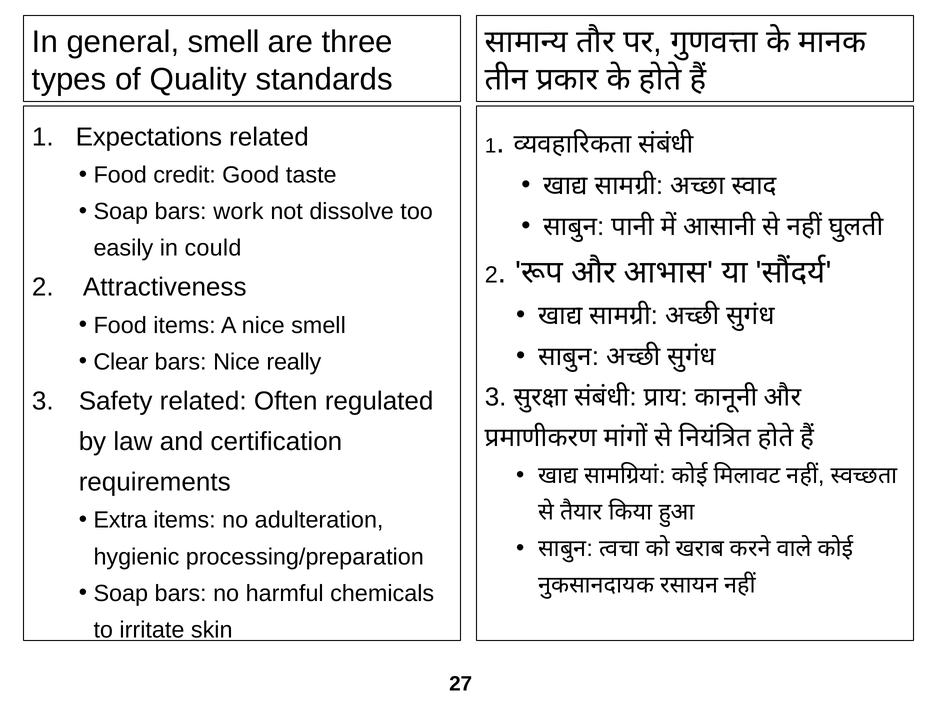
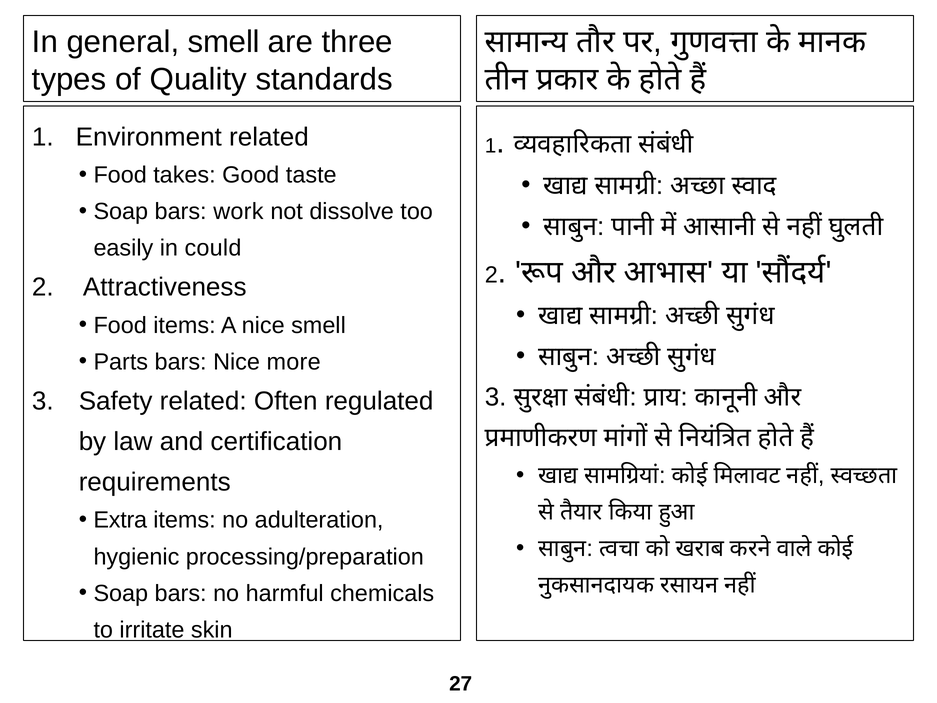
Expectations: Expectations -> Environment (149, 137)
credit: credit -> takes (184, 175)
Clear: Clear -> Parts (121, 362)
really: really -> more (294, 362)
